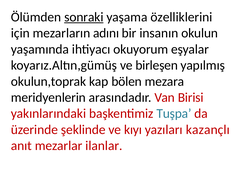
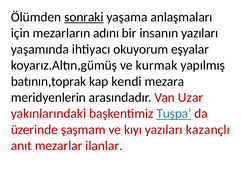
özelliklerini: özelliklerini -> anlaşmaları (181, 17)
insanın okulun: okulun -> yazıları (200, 33)
birleşen: birleşen -> kurmak (157, 65)
okulun,toprak: okulun,toprak -> batının,toprak (49, 81)
bölen: bölen -> kendi (127, 81)
Birisi: Birisi -> Uzar (191, 97)
Tuşpa underline: none -> present (174, 113)
şeklinde: şeklinde -> şaşmam (83, 129)
